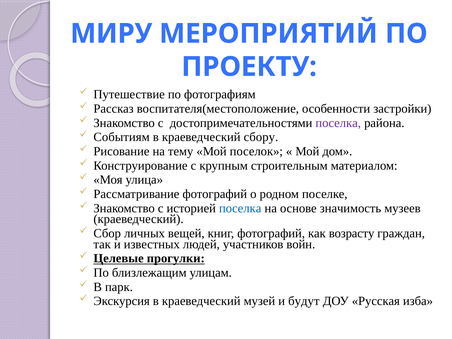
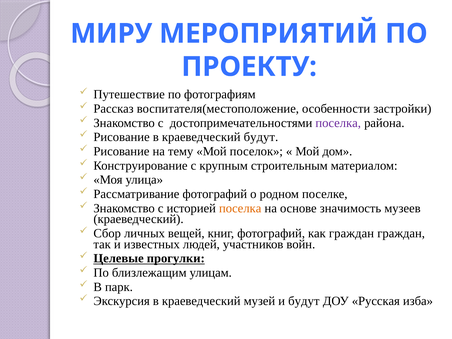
Событиям: Событиям -> Рисование (122, 137)
краеведческий сбору: сбору -> будут (261, 137)
поселка colour: blue -> orange (240, 208)
как возрасту: возрасту -> граждан (351, 233)
